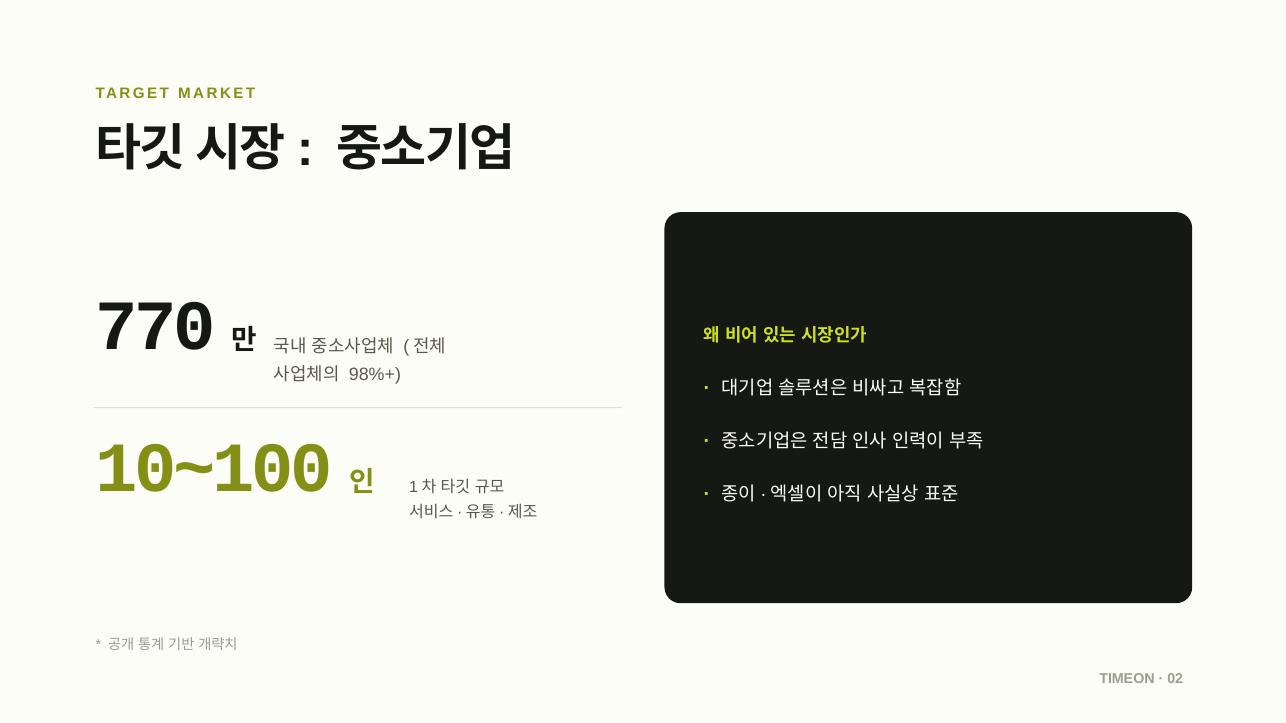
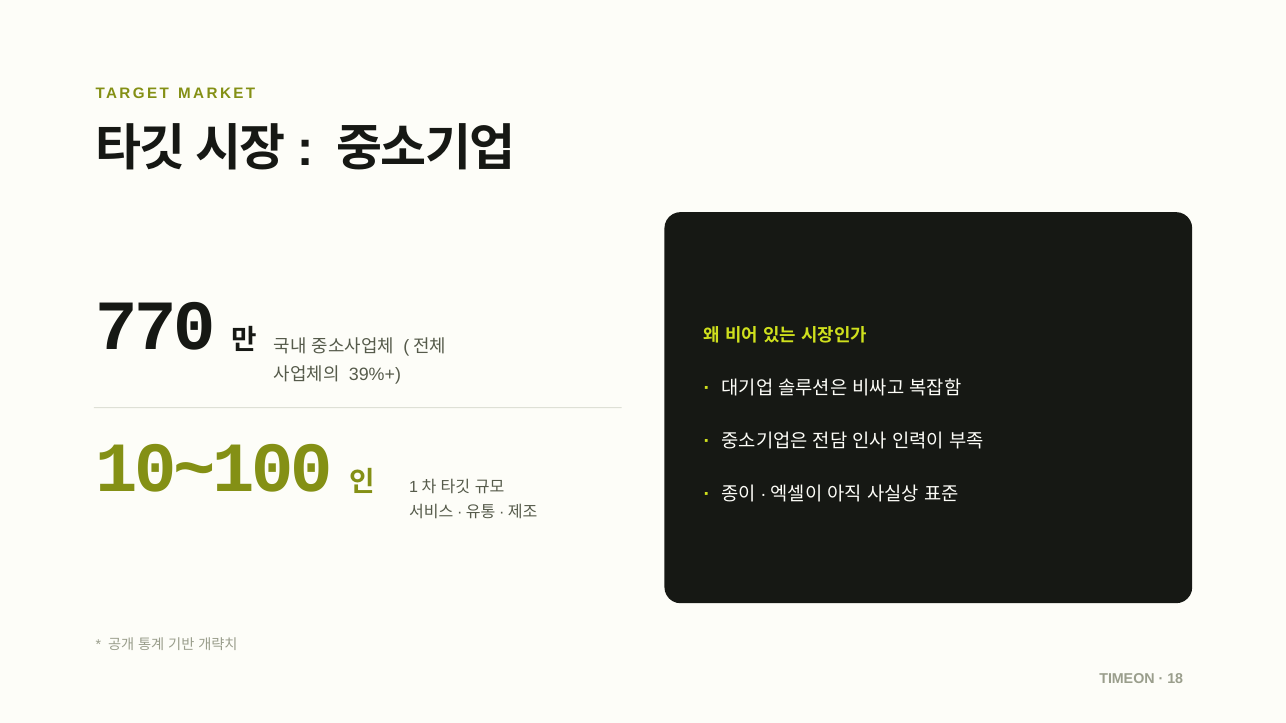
98%+: 98%+ -> 39%+ (375, 375)
02: 02 -> 18 (1175, 680)
